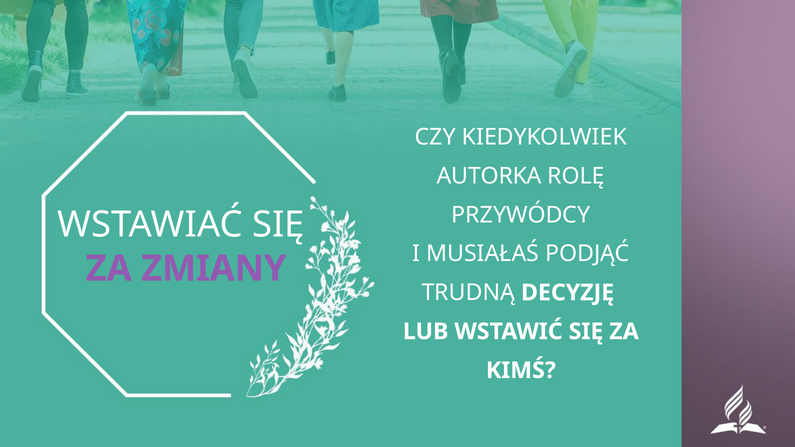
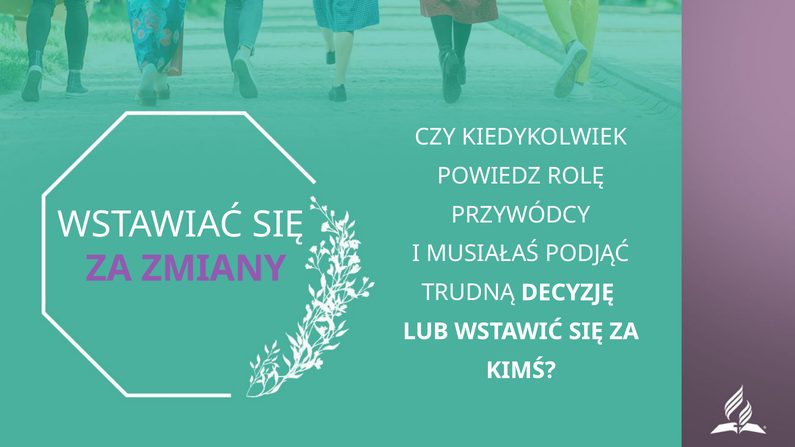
AUTORKA: AUTORKA -> POWIEDZ (489, 176)
